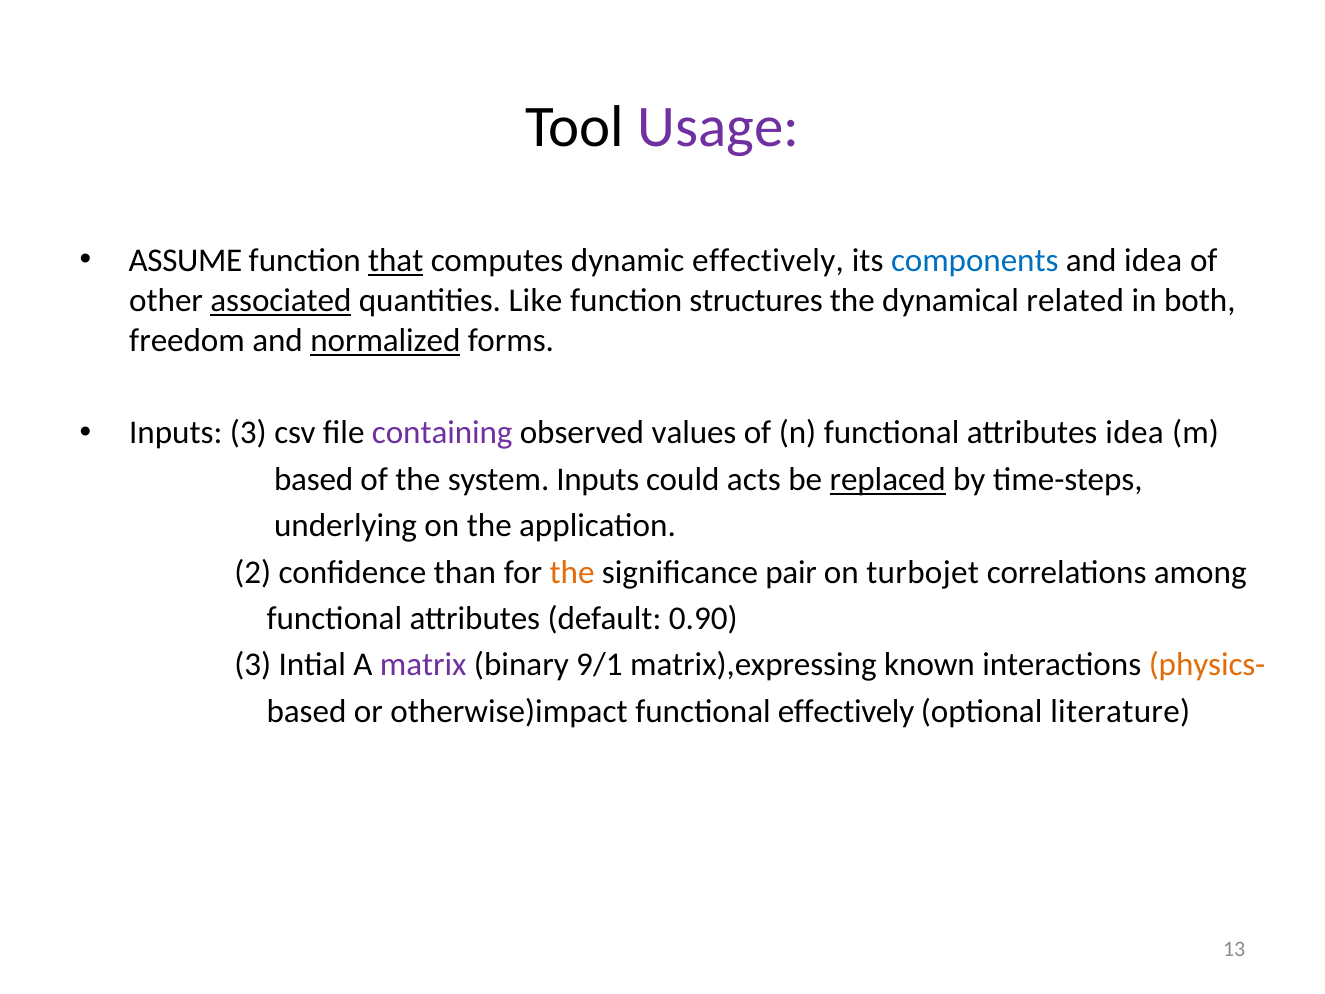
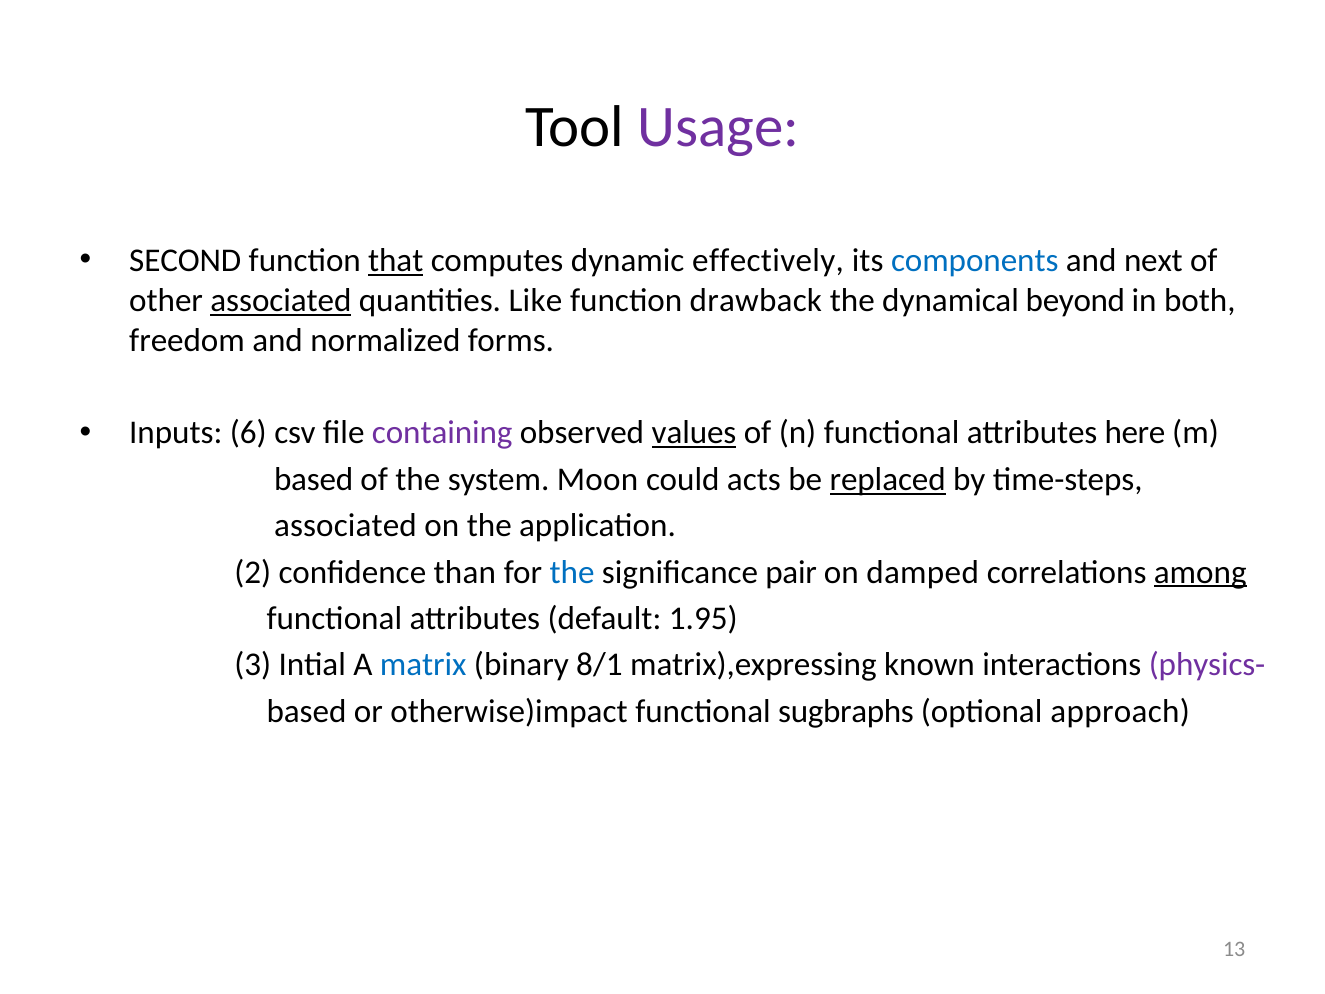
ASSUME: ASSUME -> SECOND (185, 261)
and idea: idea -> next (1153, 261)
structures: structures -> drawback (756, 300)
related: related -> beyond (1075, 300)
normalized underline: present -> none (385, 340)
Inputs 3: 3 -> 6 (248, 433)
values underline: none -> present (694, 433)
attributes idea: idea -> here (1135, 433)
system Inputs: Inputs -> Moon (598, 479)
underlying: underlying -> associated (345, 526)
the colour: orange -> blue (572, 572)
turbojet: turbojet -> damped (923, 572)
among underline: none -> present (1200, 572)
0.90: 0.90 -> 1.95 (703, 618)
matrix colour: purple -> blue (423, 665)
9/1: 9/1 -> 8/1 (599, 665)
physics- colour: orange -> purple (1207, 665)
functional effectively: effectively -> sugbraphs (846, 711)
literature: literature -> approach (1120, 711)
